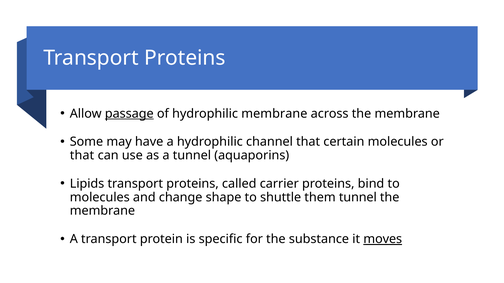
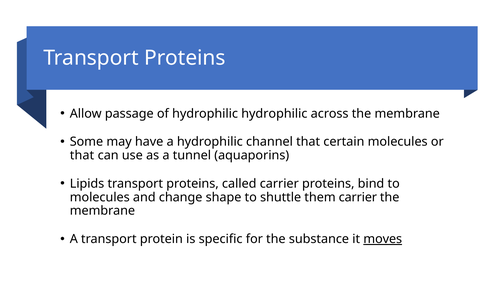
passage underline: present -> none (129, 114)
hydrophilic membrane: membrane -> hydrophilic (274, 114)
them tunnel: tunnel -> carrier (358, 198)
